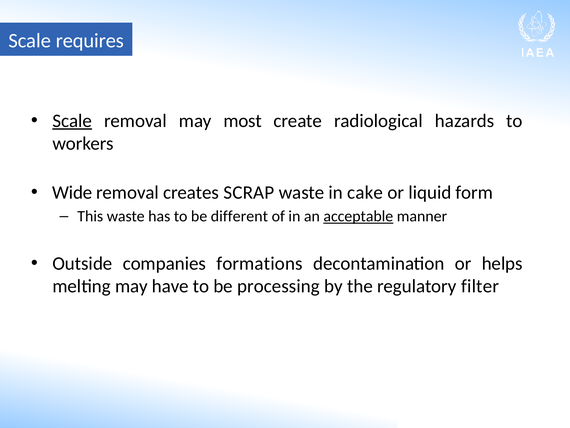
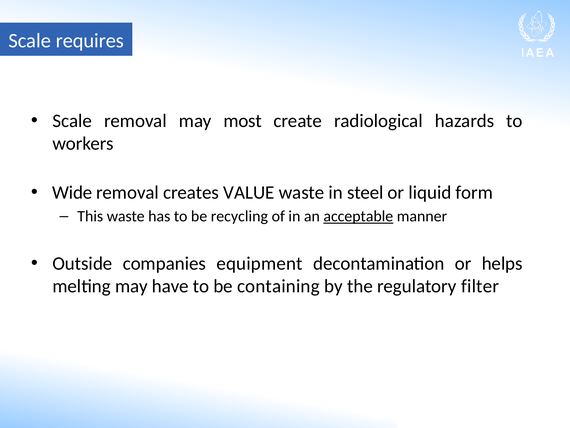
Scale underline: present -> none (72, 121)
SCRAP: SCRAP -> VALUE (249, 192)
cake: cake -> steel (365, 192)
different: different -> recycling (239, 216)
formations: formations -> equipment (260, 263)
processing: processing -> containing (278, 286)
